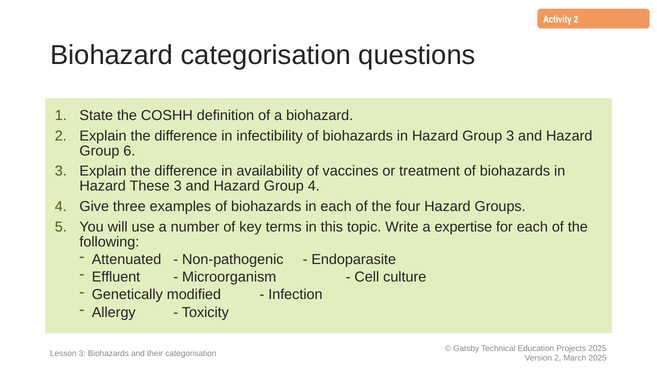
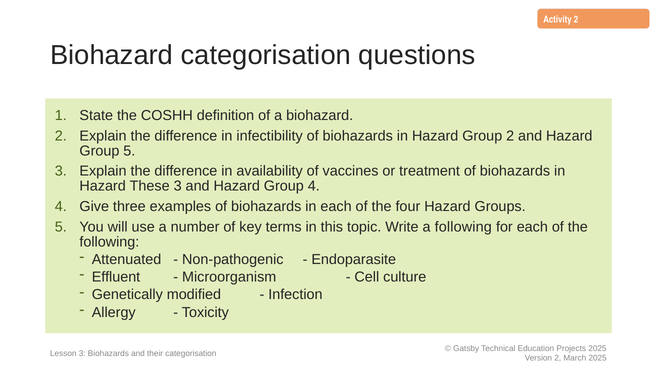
Group 3: 3 -> 2 (510, 136)
Group 6: 6 -> 5 (129, 151)
a expertise: expertise -> following (463, 227)
